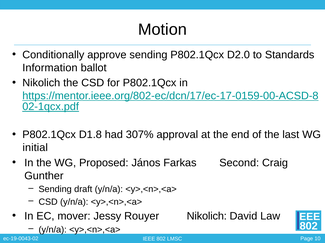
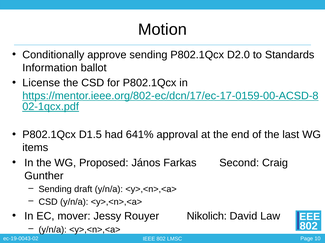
Nikolich: Nikolich -> License (41, 83)
D1.8: D1.8 -> D1.5 (90, 135)
307%: 307% -> 641% (140, 135)
initial: initial -> items (35, 148)
